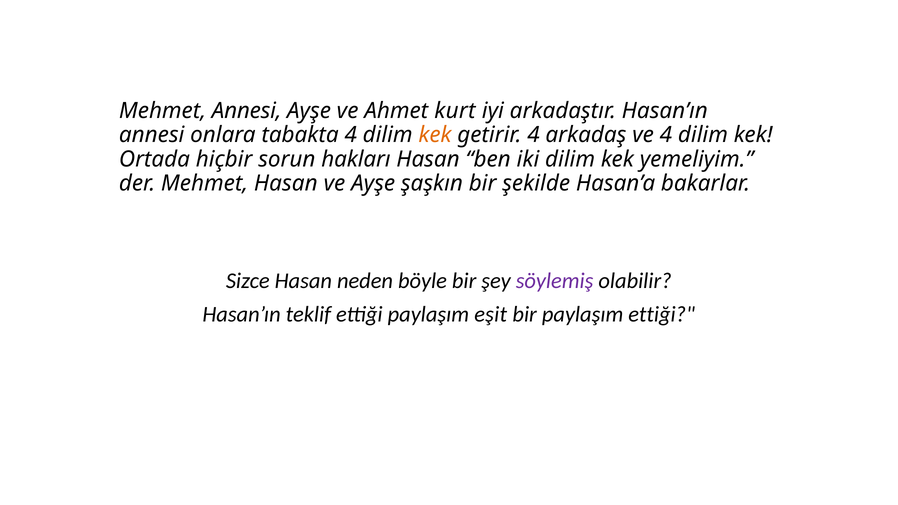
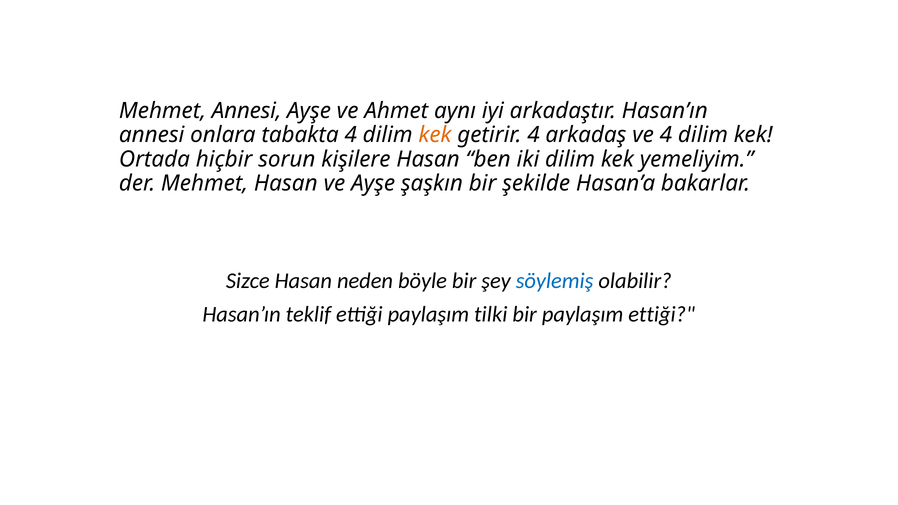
kurt: kurt -> aynı (455, 111)
hakları: hakları -> kişilere (356, 159)
söylemiş colour: purple -> blue (555, 281)
eşit: eşit -> tilki (491, 314)
